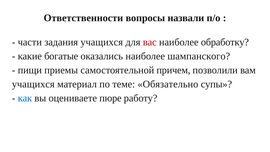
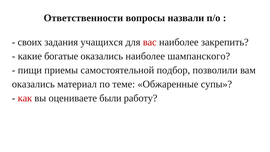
части: части -> своих (30, 42)
обработку: обработку -> закрепить (225, 42)
причем: причем -> подбор (173, 70)
учащихся: учащихся -> оказались (33, 84)
Обязательно: Обязательно -> Обжаренные (168, 84)
как colour: blue -> red (25, 98)
пюре: пюре -> были (110, 98)
